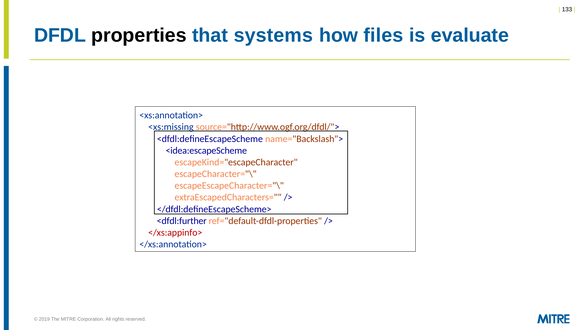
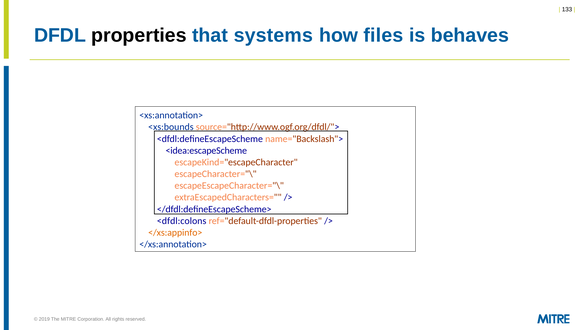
evaluate: evaluate -> behaves (470, 35)
<xs:missing: <xs:missing -> <xs:bounds (171, 127)
<dfdl:further: <dfdl:further -> <dfdl:colons (182, 221)
</xs:appinfo> colour: red -> orange (175, 232)
